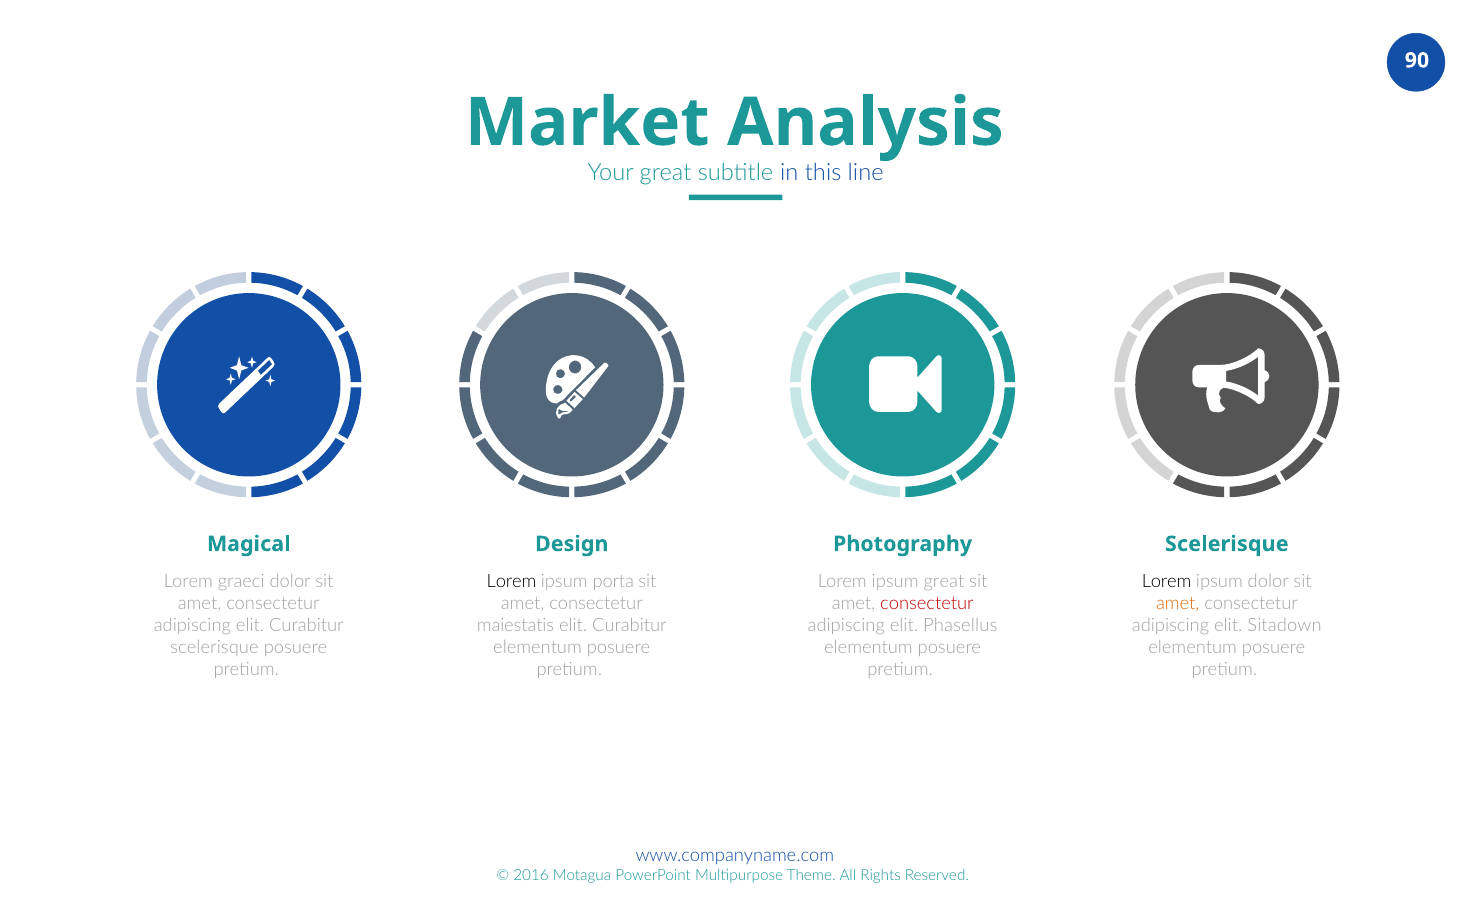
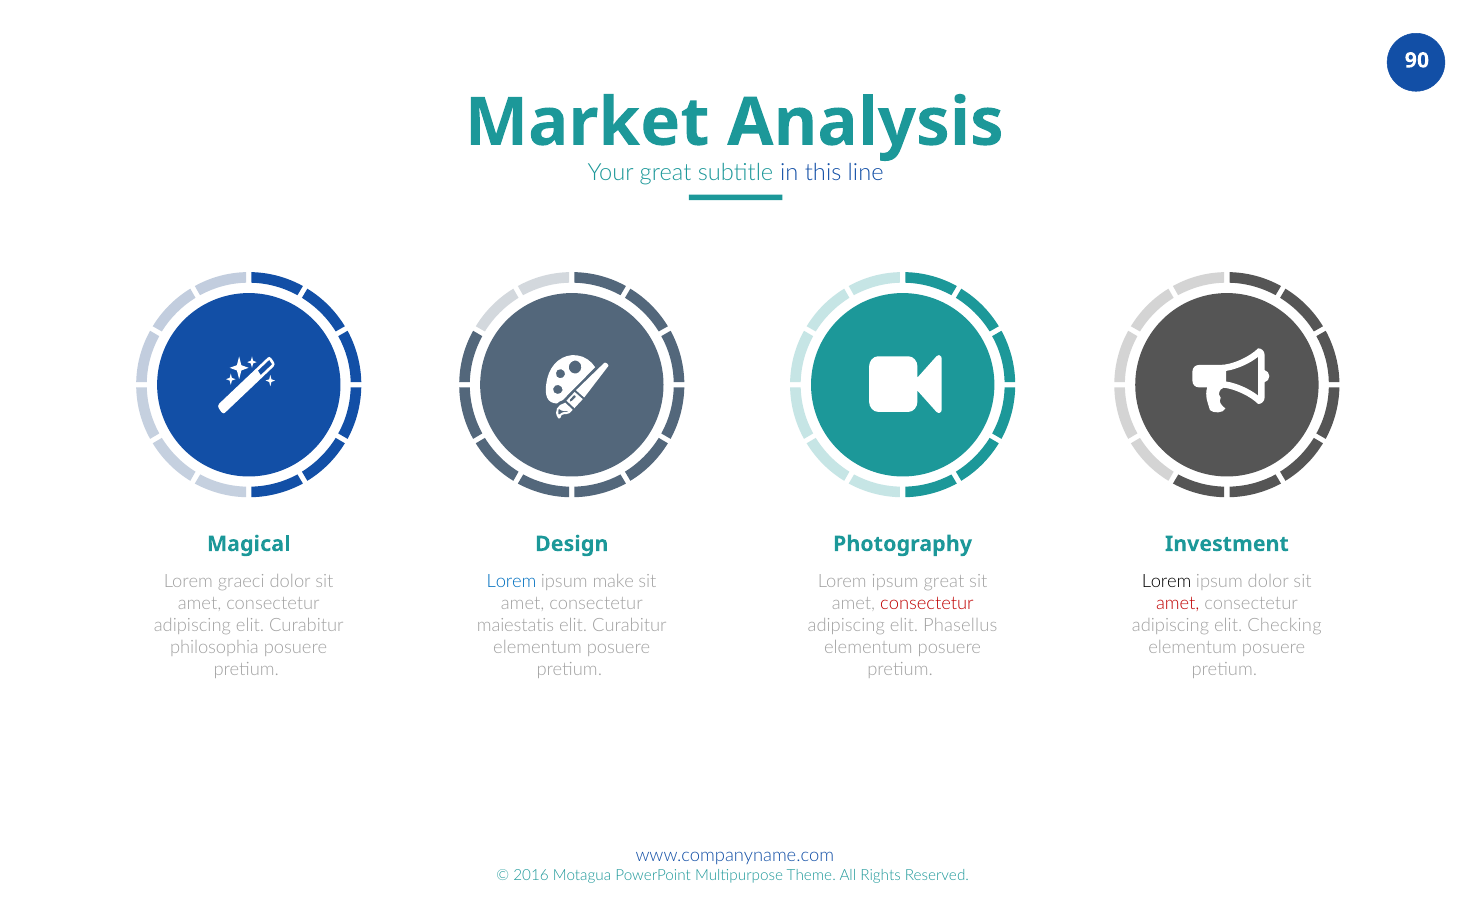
Scelerisque: Scelerisque -> Investment (1227, 544)
Lorem colour: black -> blue (511, 581)
porta: porta -> make (613, 581)
amet colour: orange -> red (1178, 603)
Sitadown: Sitadown -> Checking (1284, 625)
scelerisque: scelerisque -> philosophia (215, 647)
